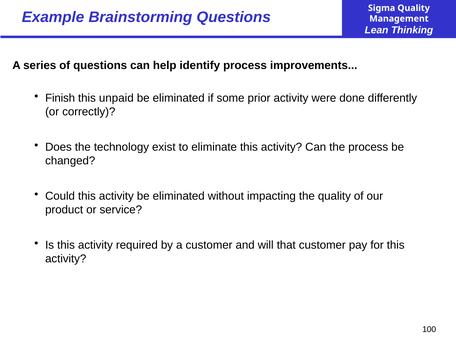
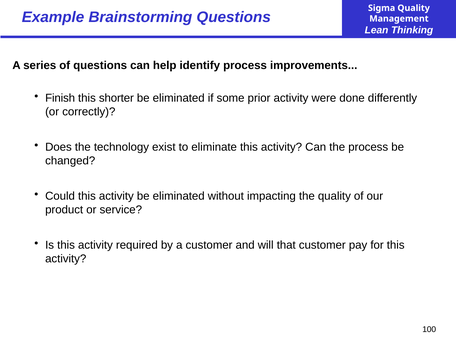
unpaid: unpaid -> shorter (116, 98)
